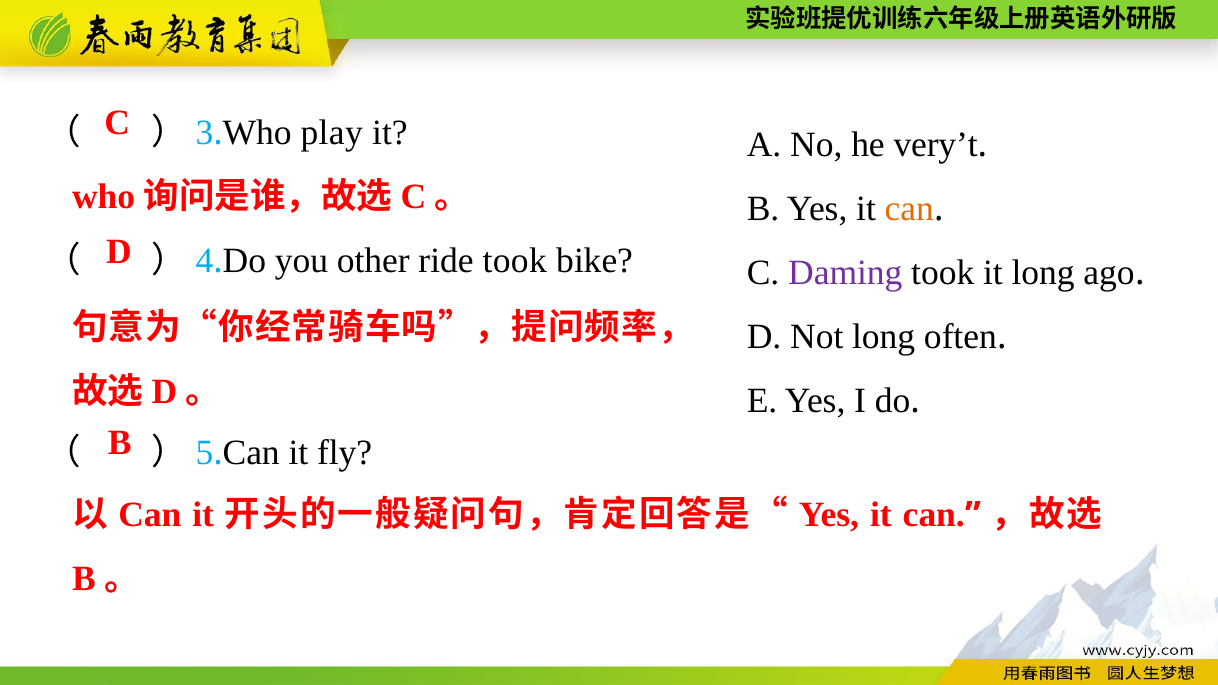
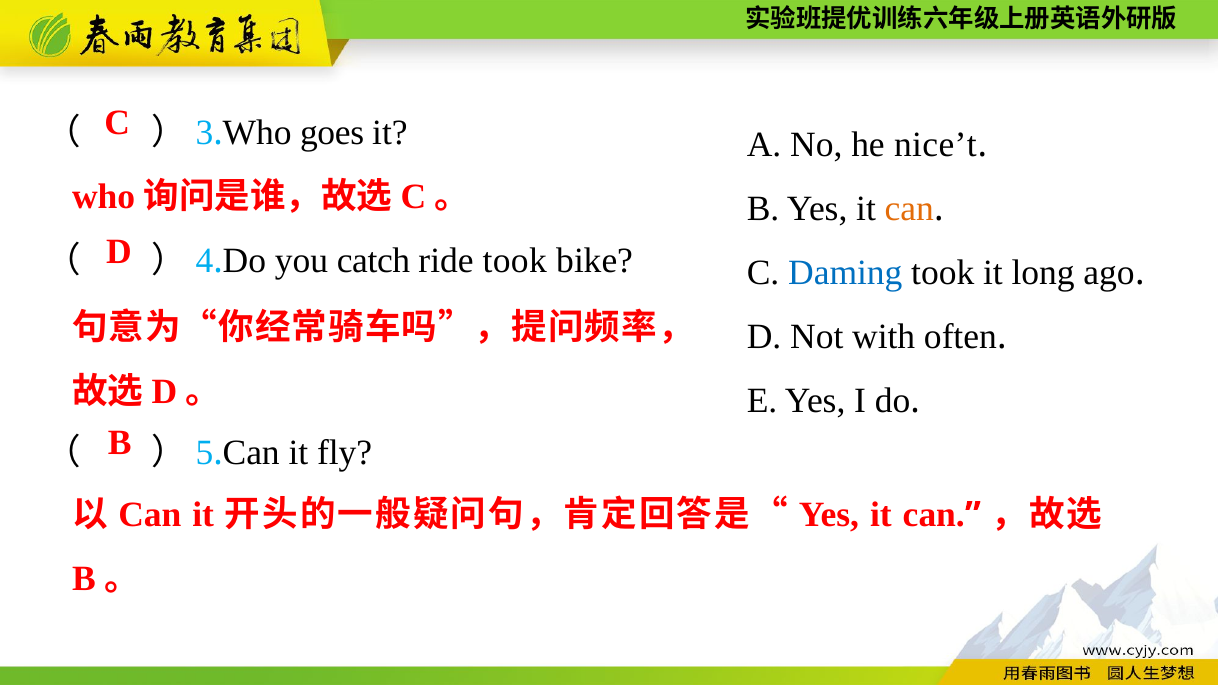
play: play -> goes (332, 133)
very’t: very’t -> nice’t (935, 144)
other: other -> catch (373, 261)
Daming colour: purple -> blue (845, 272)
Not long: long -> with (884, 336)
